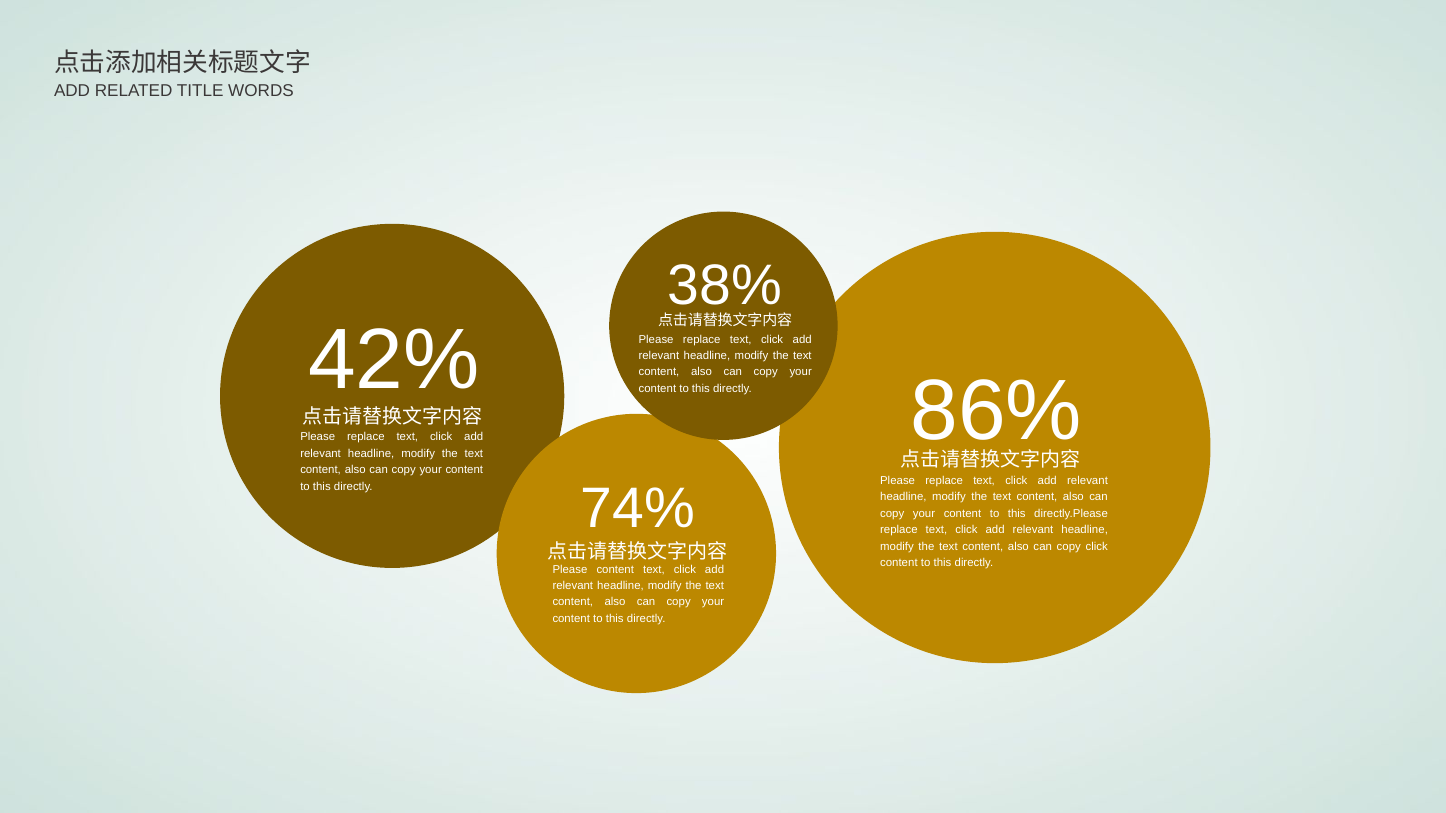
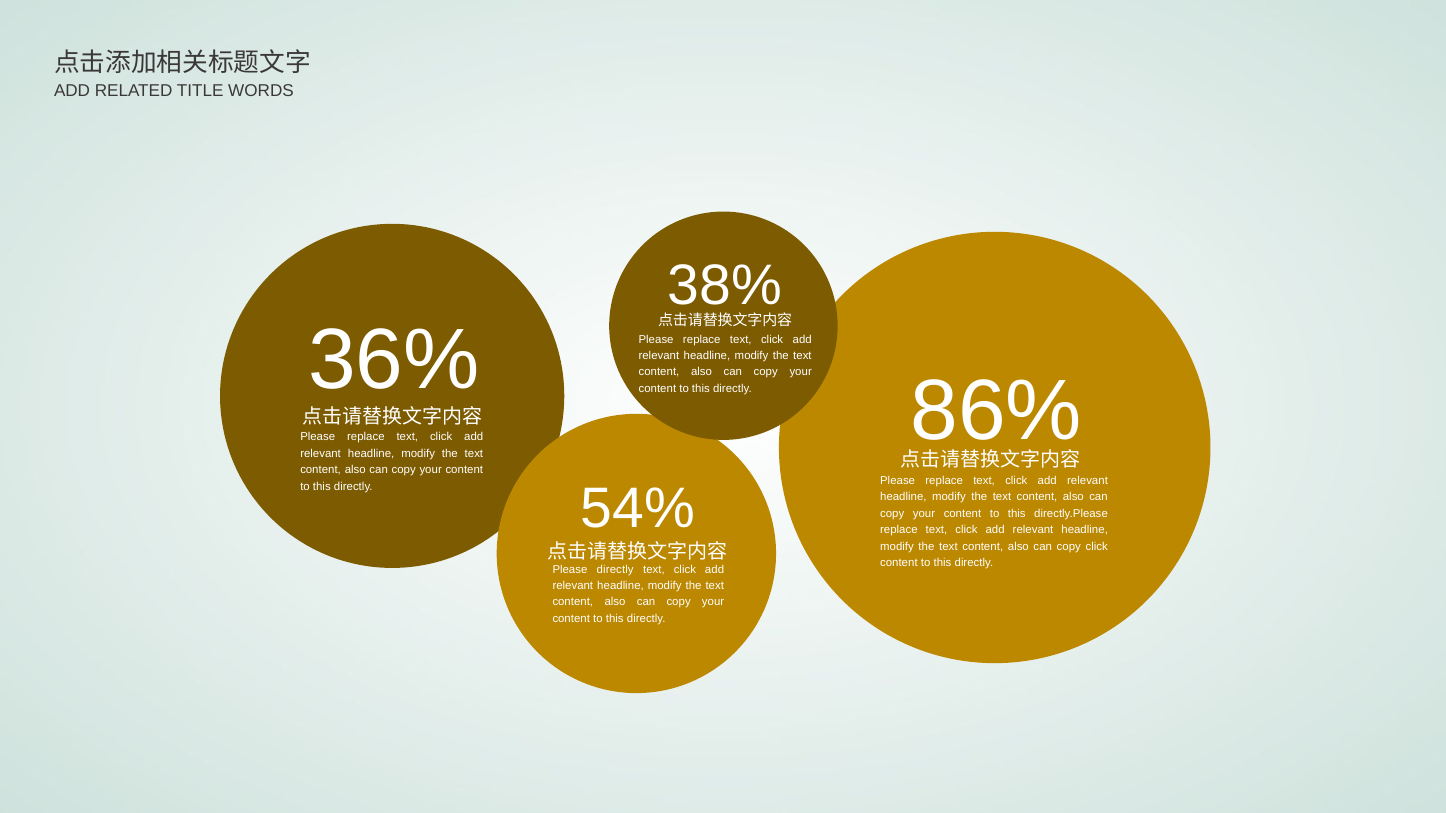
42%: 42% -> 36% (394, 361)
74%: 74% -> 54% (638, 509)
Please content: content -> directly (615, 570)
